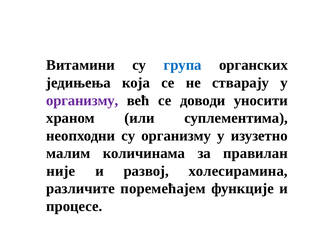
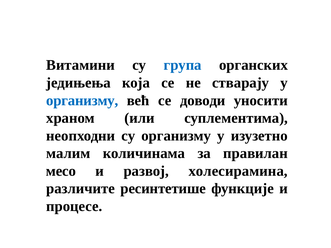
организму colour: purple -> blue (82, 101)
није: није -> месо (61, 171)
поремећајем: поремећајем -> ресинтетише (163, 189)
